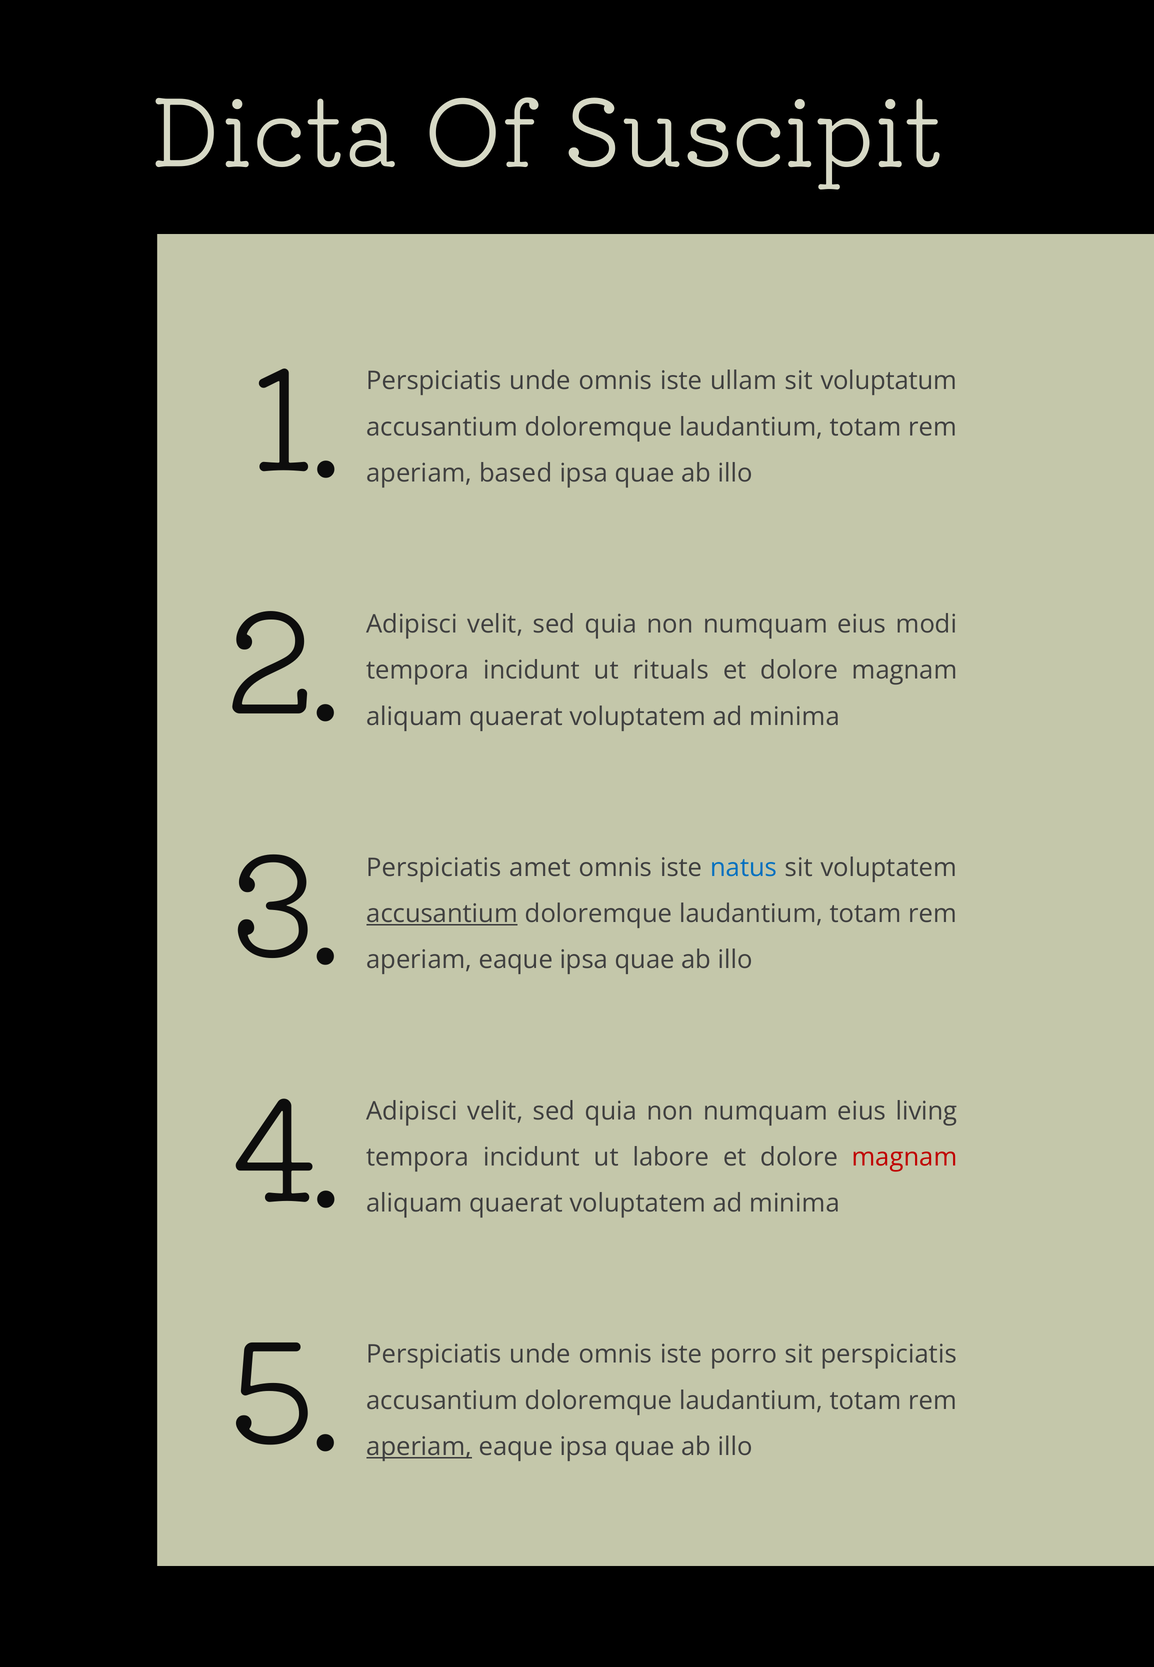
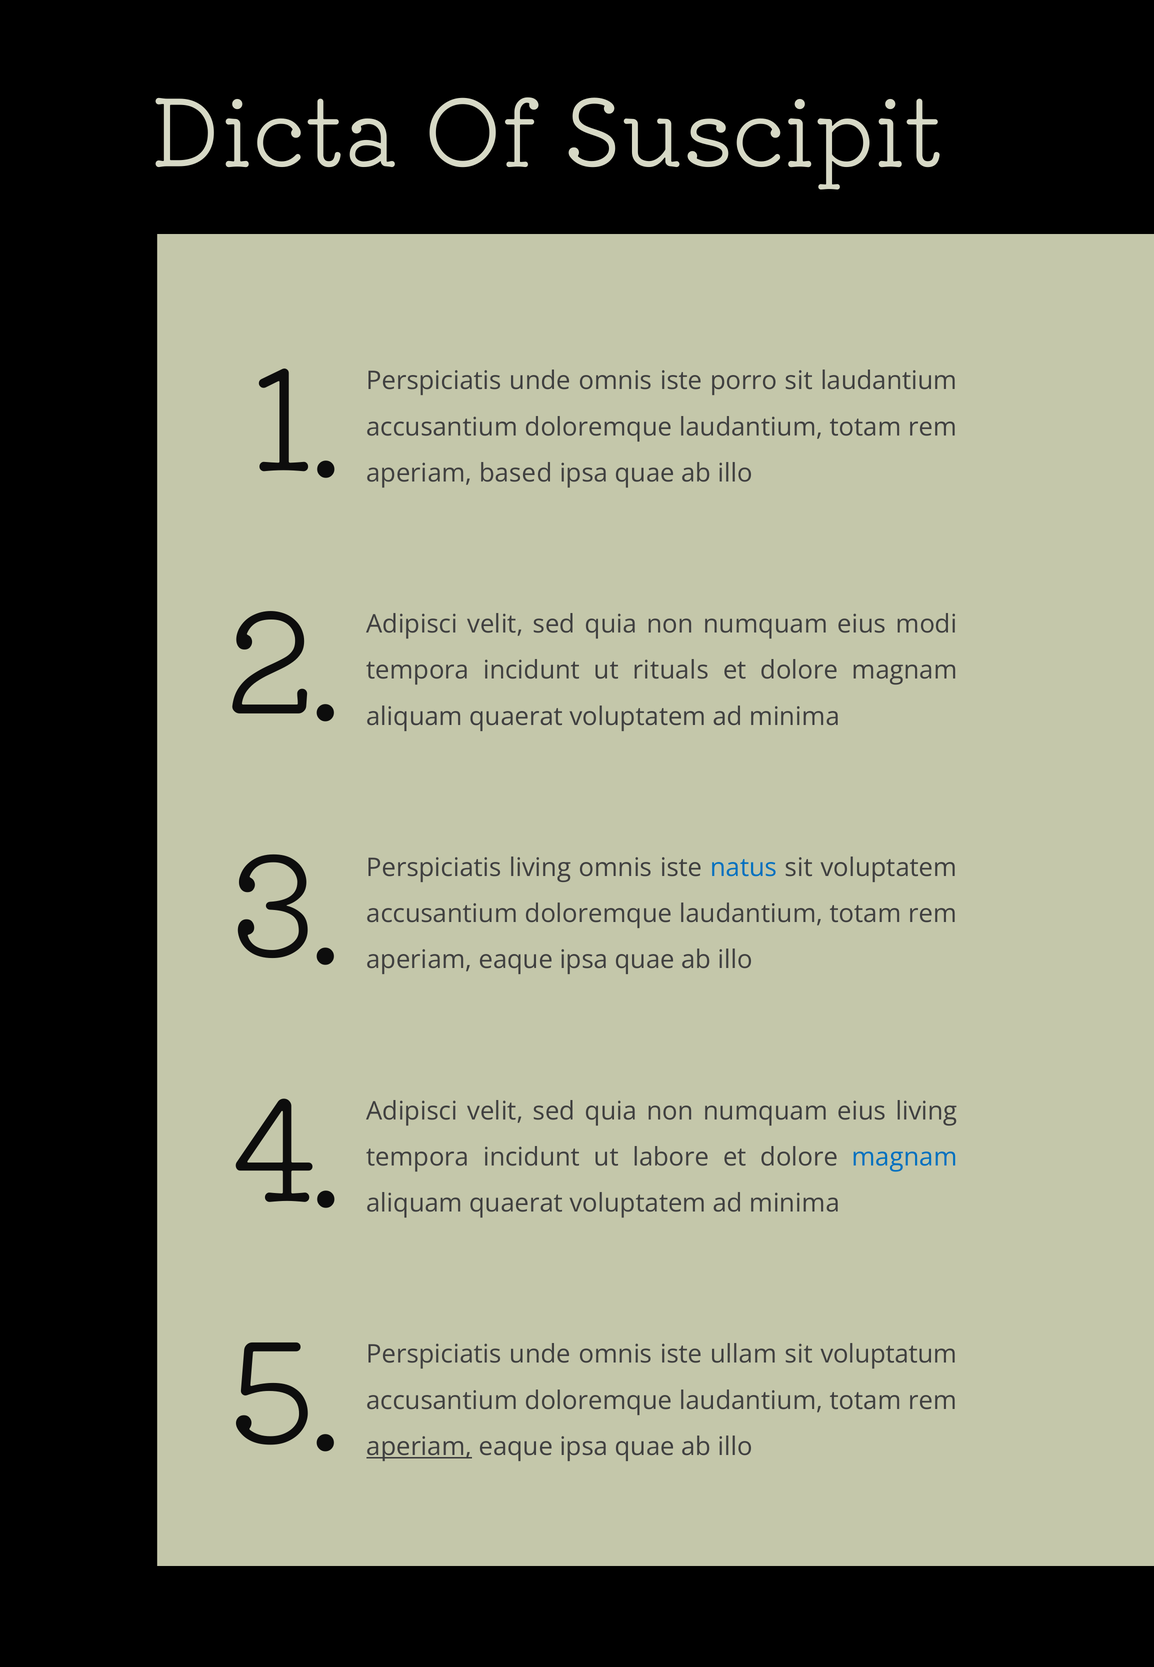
ullam: ullam -> porro (744, 381)
sit voluptatum: voluptatum -> laudantium (889, 381)
Perspiciatis amet: amet -> living (540, 868)
accusantium underline: present -> none (442, 914)
magnam colour: red -> blue (905, 1157)
porro: porro -> ullam (744, 1354)
sit perspiciatis: perspiciatis -> voluptatum (889, 1354)
